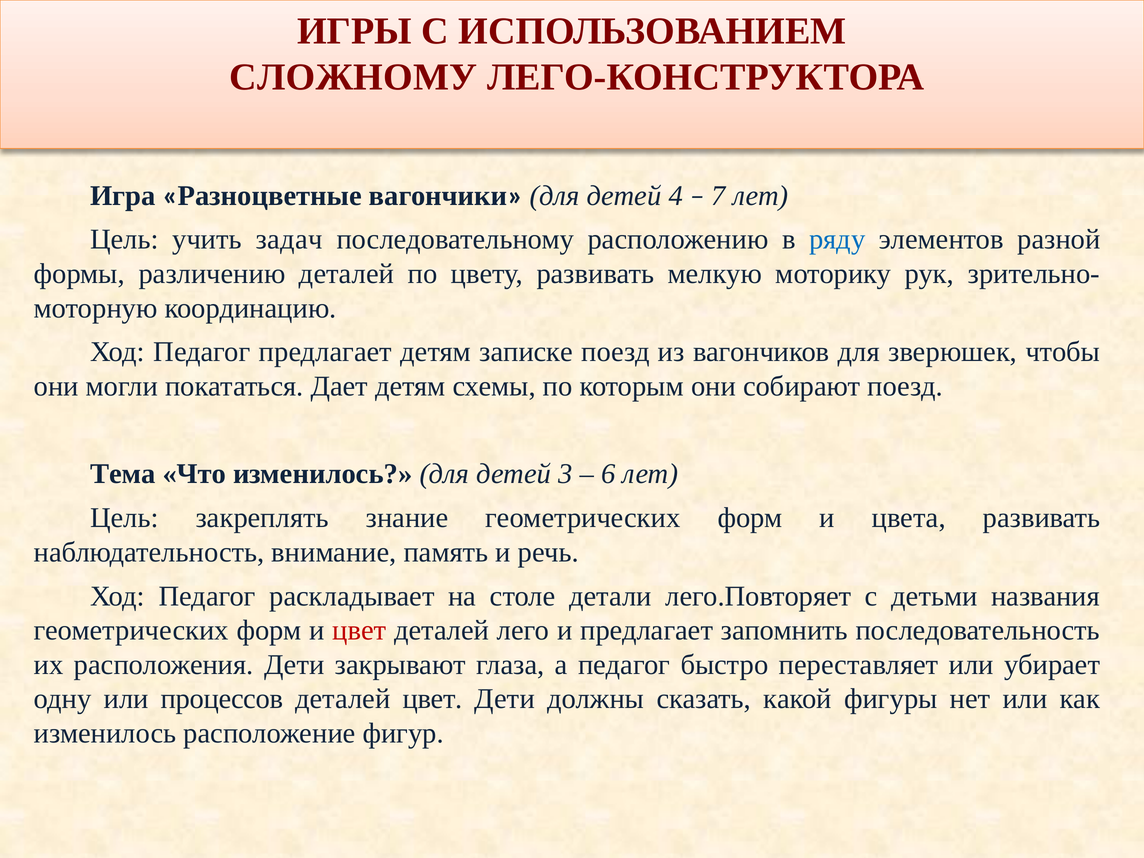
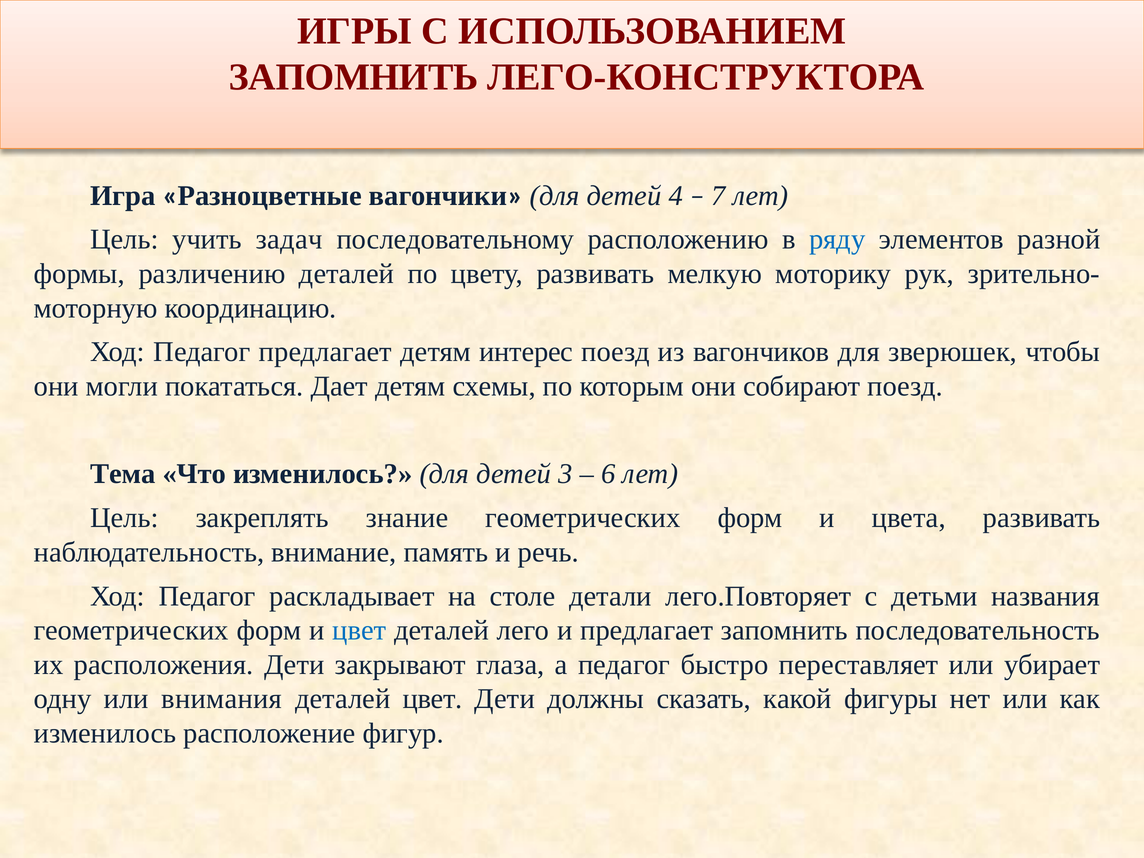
СЛОЖНОМУ: СЛОЖНОМУ -> ЗАПОМНИТЬ (354, 77)
записке: записке -> интерес (526, 352)
цвет colour: red -> blue (359, 630)
процессов: процессов -> внимания (222, 699)
